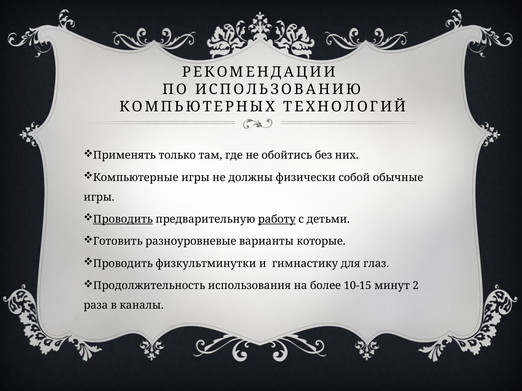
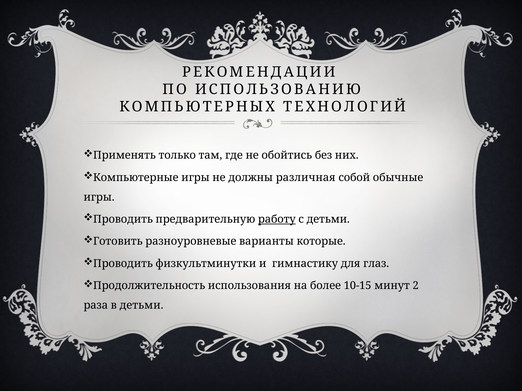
физически: физически -> различная (306, 178)
Проводить underline: present -> none (123, 220)
в каналы: каналы -> детьми (142, 306)
